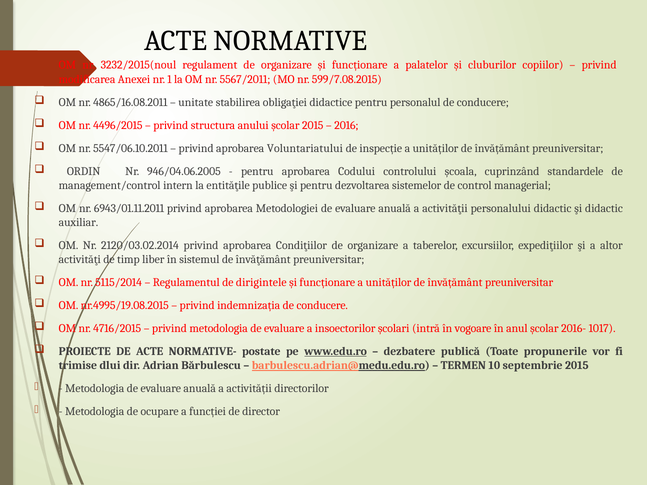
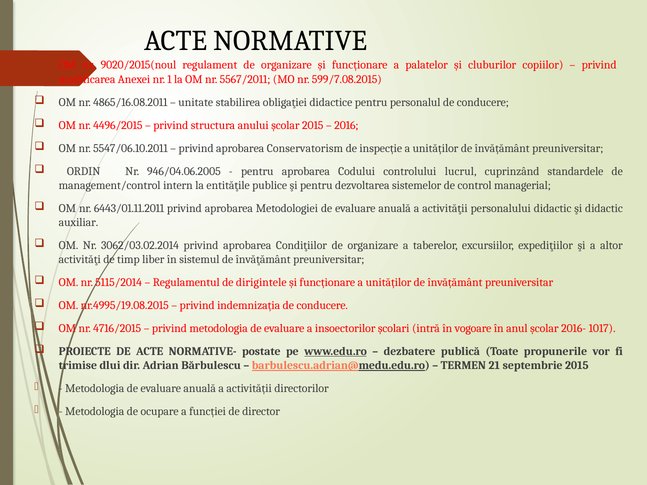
3232/2015(noul: 3232/2015(noul -> 9020/2015(noul (138, 65)
Voluntariatului: Voluntariatului -> Conservatorism (305, 148)
școala: școala -> lucrul (461, 171)
6943/01.11.2011: 6943/01.11.2011 -> 6443/01.11.2011 (129, 208)
2120/03.02.2014: 2120/03.02.2014 -> 3062/03.02.2014 (140, 245)
10: 10 -> 21 (494, 366)
